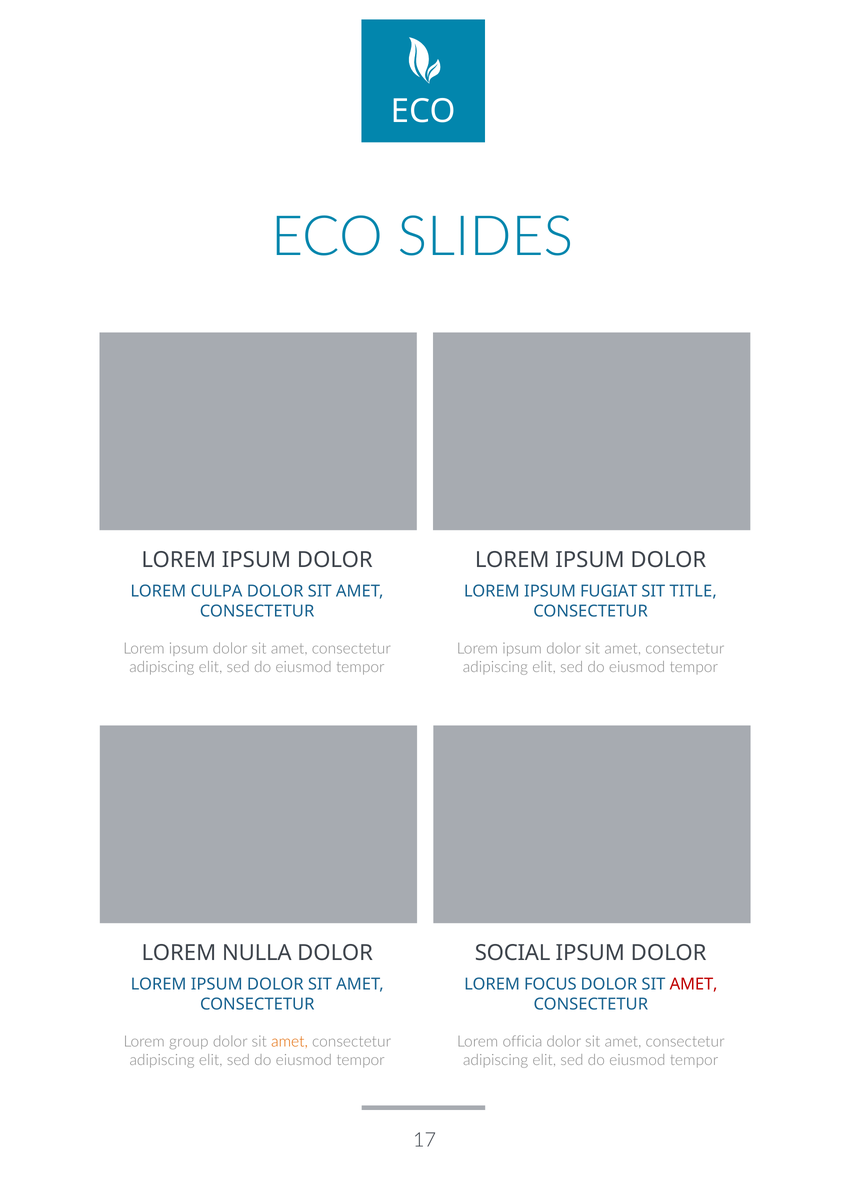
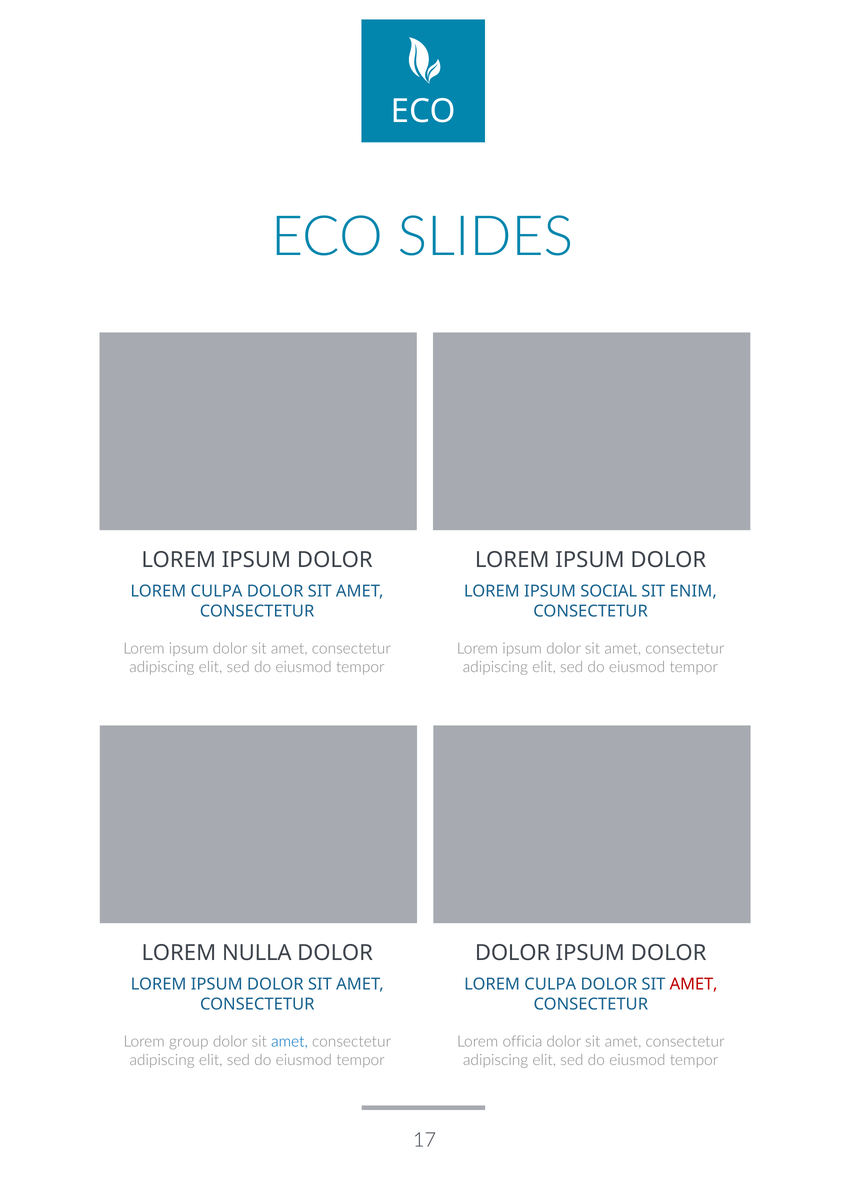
FUGIAT: FUGIAT -> SOCIAL (609, 591)
TITLE: TITLE -> ENIM (693, 591)
SOCIAL: SOCIAL -> DOLOR (513, 953)
FOCUS: FOCUS -> CULPA (550, 984)
amet colour: orange -> blue (290, 1041)
